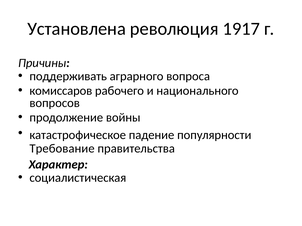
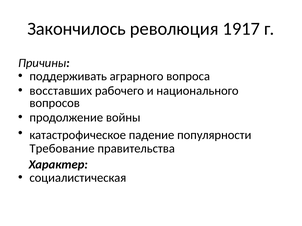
Установлена: Установлена -> Закончилось (77, 29)
комиссаров: комиссаров -> восставших (61, 91)
